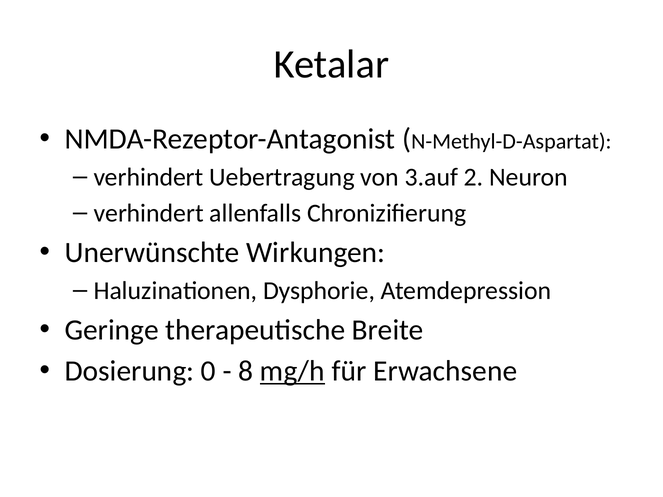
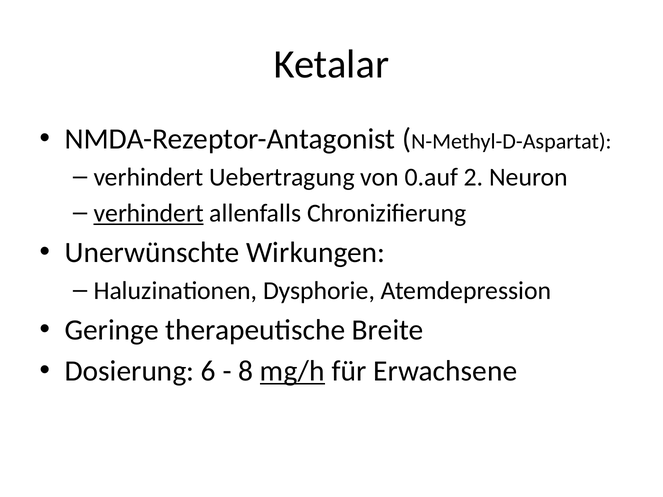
3.auf: 3.auf -> 0.auf (431, 177)
verhindert underline: none -> present (149, 213)
0: 0 -> 6 (208, 371)
